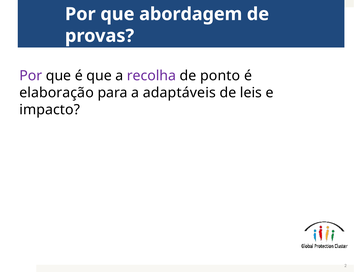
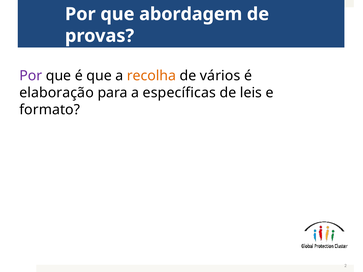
recolha colour: purple -> orange (152, 76)
ponto: ponto -> vários (220, 76)
adaptáveis: adaptáveis -> específicas (179, 93)
impacto: impacto -> formato (50, 110)
